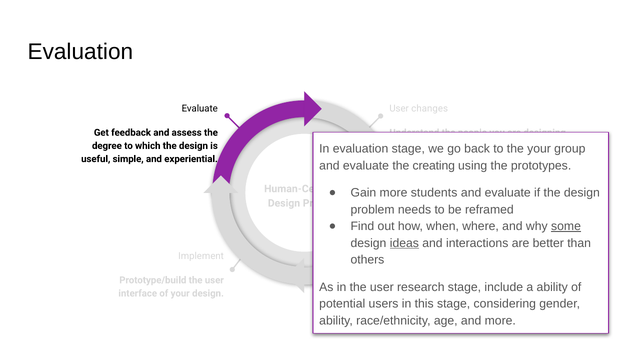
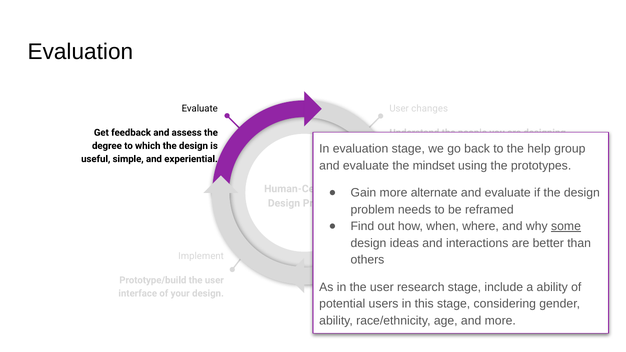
your: your -> help (539, 149)
creating: creating -> mindset (434, 166)
students: students -> alternate (434, 193)
ideas underline: present -> none (404, 243)
